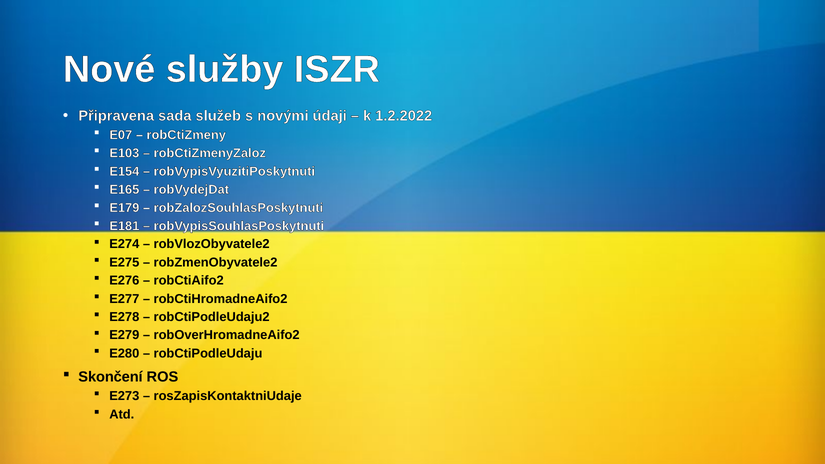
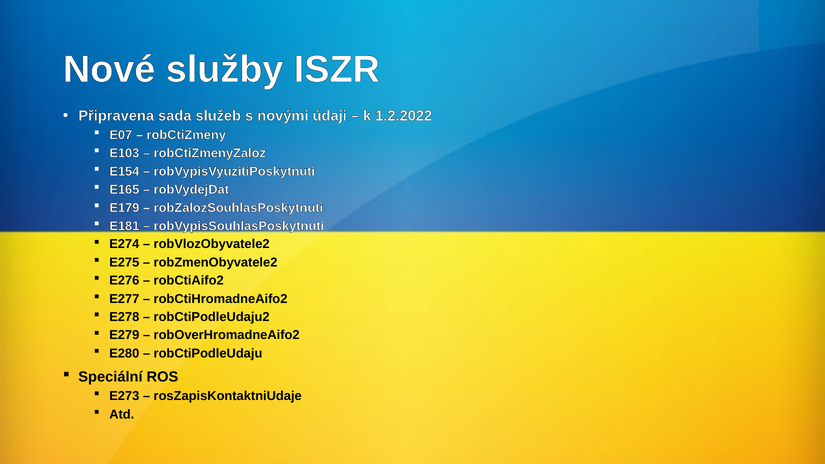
Skončení: Skončení -> Speciální (110, 377)
